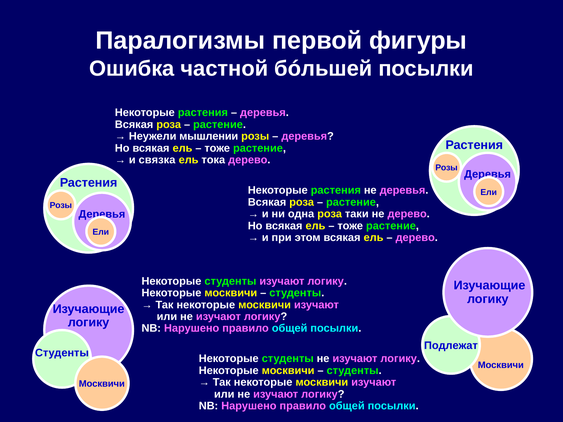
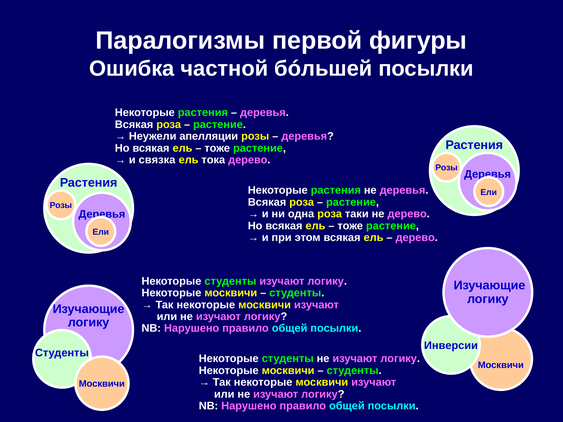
мышлении: мышлении -> апелляции (209, 136)
Подлежат: Подлежат -> Инверсии (451, 346)
